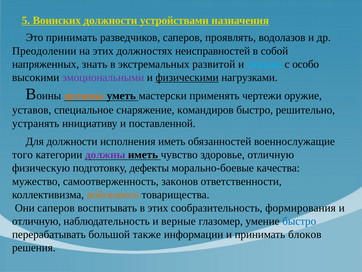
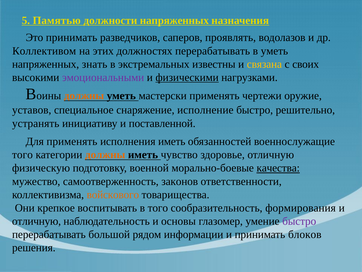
Воинских: Воинских -> Памятью (57, 20)
должности устройствами: устройствами -> напряженных (174, 20)
Преодолении: Преодолении -> Коллективом (44, 51)
должностях неисправностей: неисправностей -> перерабатывать (213, 51)
в собой: собой -> уметь (274, 51)
развитой: развитой -> известны (214, 64)
связана colour: light blue -> yellow (264, 64)
особо: особо -> своих (306, 64)
командиров: командиров -> исполнение (205, 110)
Для должности: должности -> применять (72, 141)
должны colour: purple -> orange (105, 155)
дефекты: дефекты -> военной (149, 168)
качества underline: none -> present (278, 168)
Они саперов: саперов -> крепкое (56, 208)
в этих: этих -> того (158, 208)
верные: верные -> основы (179, 221)
быстро colour: blue -> purple (299, 221)
также: также -> рядом (147, 234)
